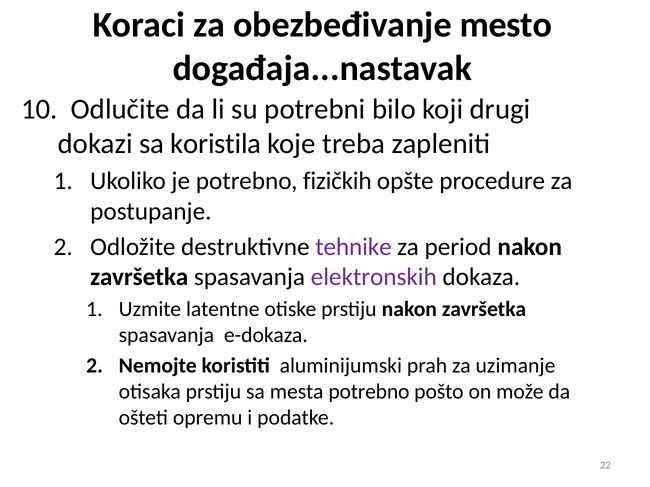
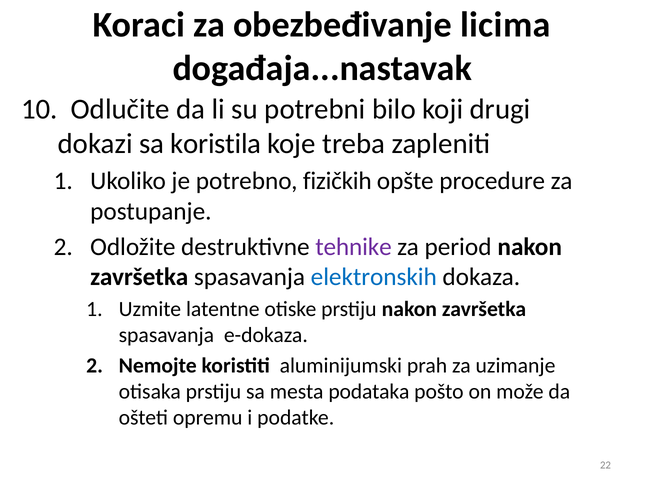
mesto: mesto -> licima (505, 25)
elektronskih colour: purple -> blue (374, 277)
mesta potrebno: potrebno -> podataka (369, 392)
